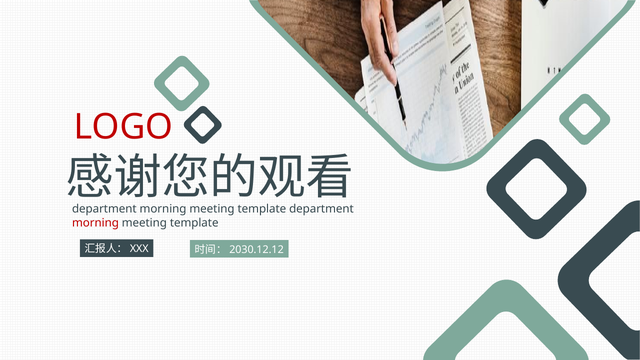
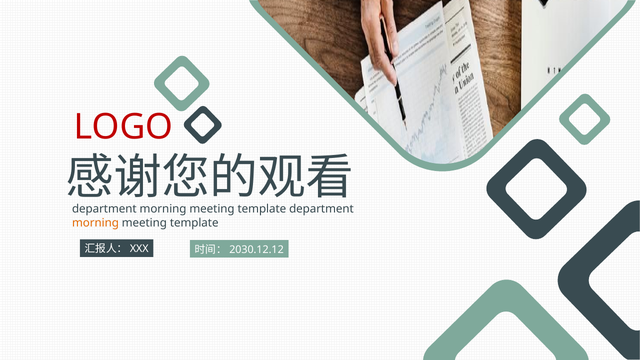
morning colour: red -> orange (95, 223)
